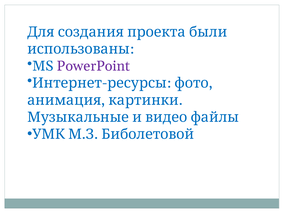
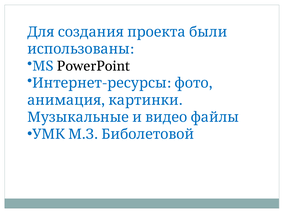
PowerPoint colour: purple -> black (93, 66)
